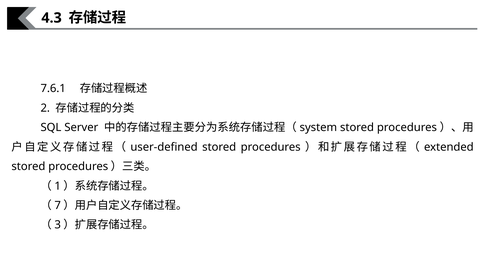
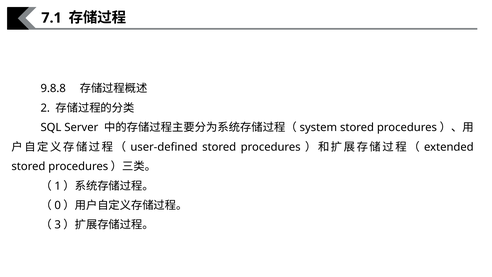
4.3: 4.3 -> 7.1 (52, 18)
7.6.1: 7.6.1 -> 9.8.8 (53, 88)
7: 7 -> 0 (58, 205)
